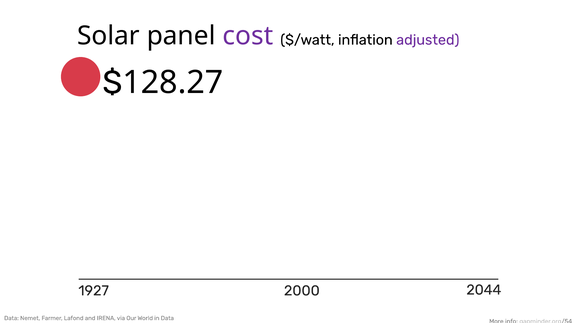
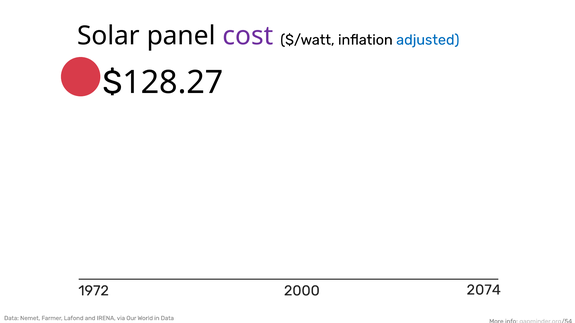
adjusted colour: purple -> blue (428, 40)
1927: 1927 -> 1972 (94, 291)
2044: 2044 -> 2074 (484, 290)
